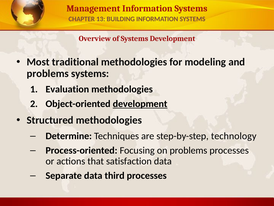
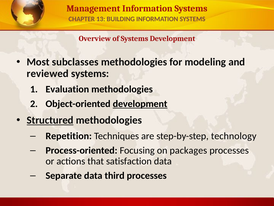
traditional: traditional -> subclasses (75, 62)
problems: problems -> reviewed (48, 73)
Structured underline: none -> present (50, 120)
Determine: Determine -> Repetition (69, 136)
on problems: problems -> packages (188, 150)
